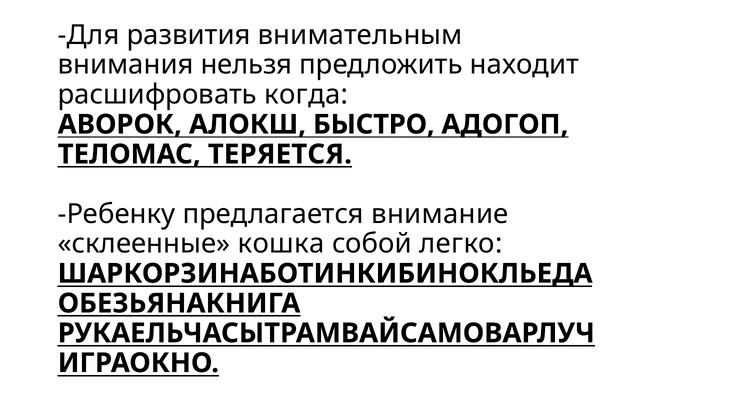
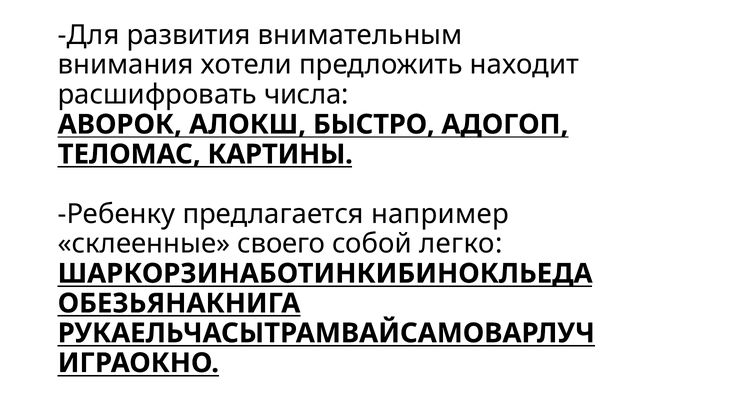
нельзя: нельзя -> хотели (246, 65)
когда: когда -> числа (306, 95)
ТЕРЯЕТСЯ: ТЕРЯЕТСЯ -> КАРТИНЫ (280, 154)
внимание: внимание -> например (440, 214)
кошка: кошка -> своего (281, 243)
